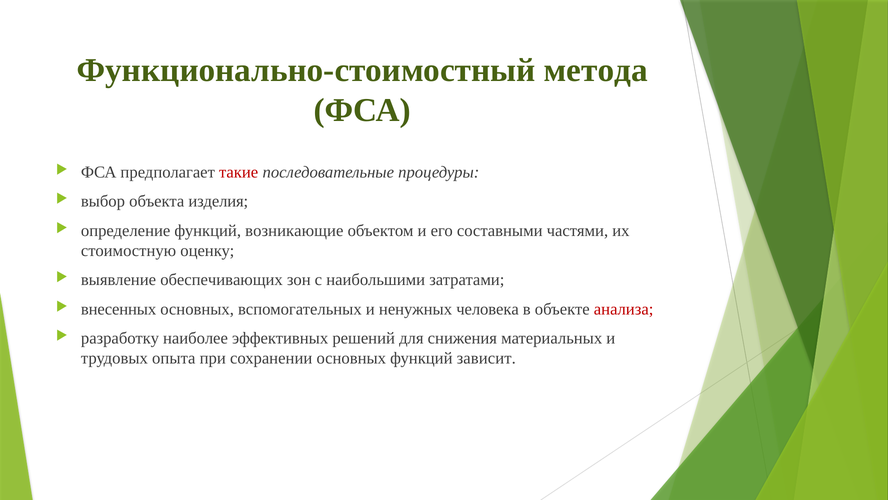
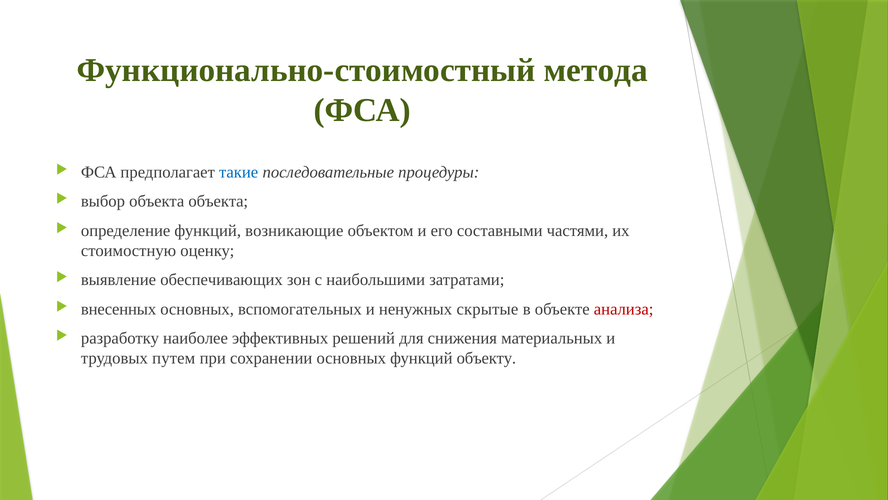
такие colour: red -> blue (239, 172)
объекта изделия: изделия -> объекта (218, 201)
человека: человека -> скрытые (487, 309)
опыта: опыта -> путем (174, 358)
зависит: зависит -> объекту (486, 358)
